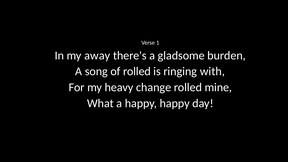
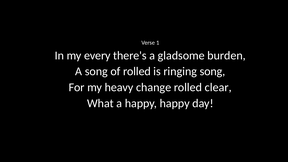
away: away -> every (97, 55)
ringing with: with -> song (213, 71)
mine: mine -> clear (218, 87)
